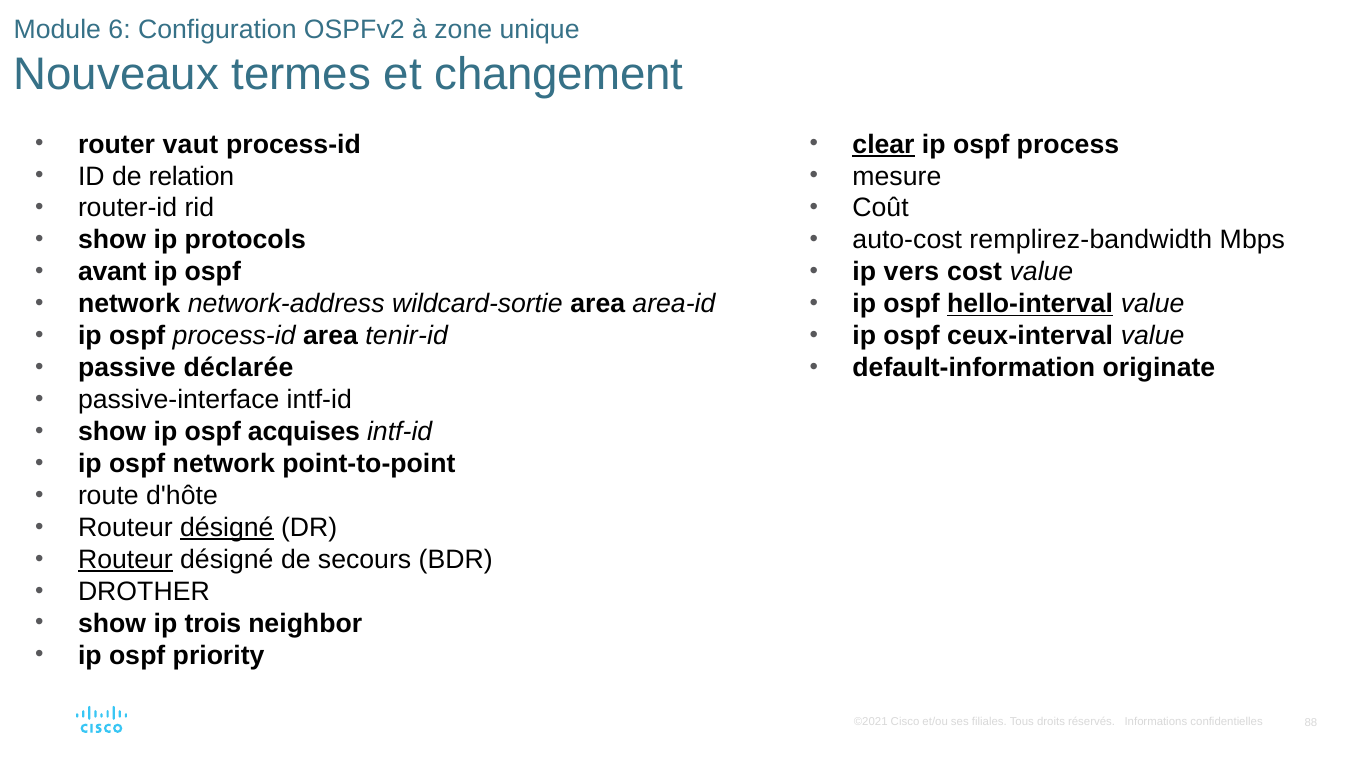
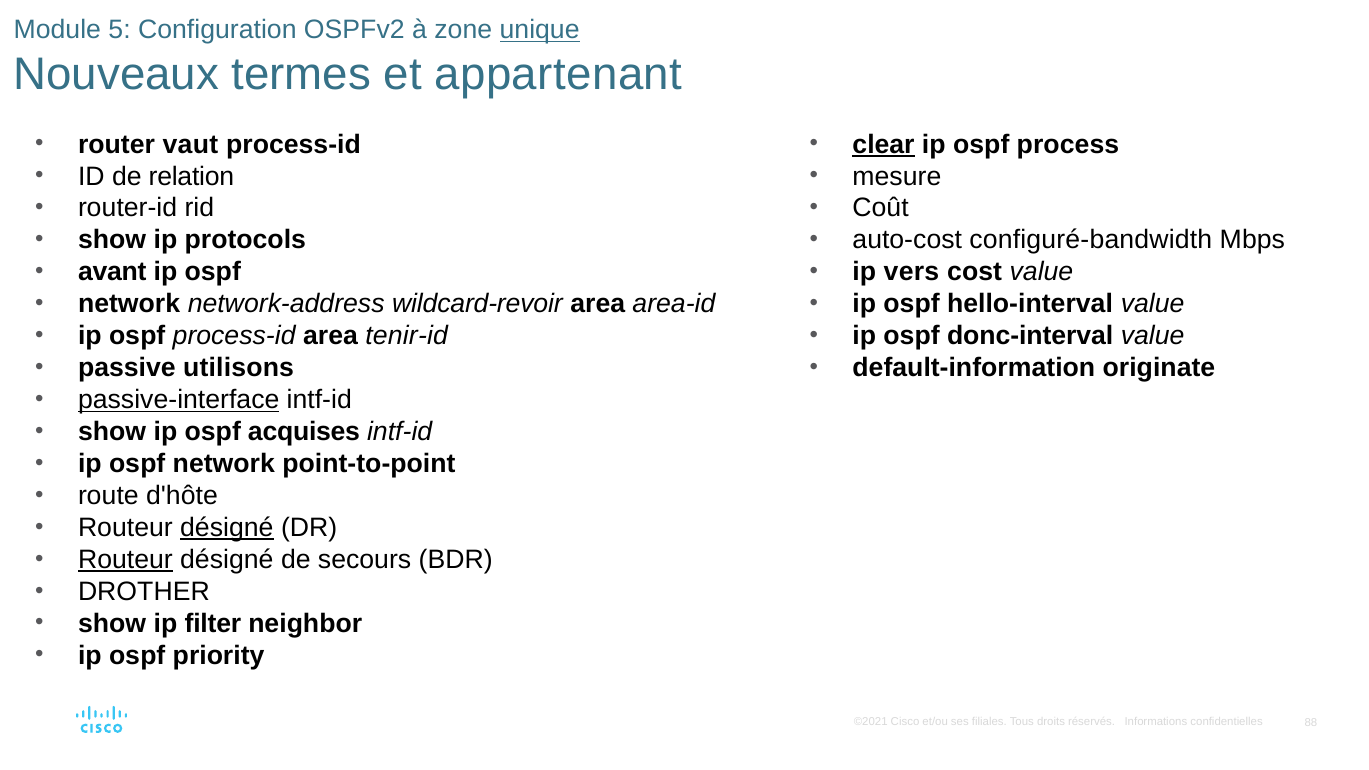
6: 6 -> 5 (120, 30)
unique underline: none -> present (540, 30)
changement: changement -> appartenant (558, 75)
remplirez-bandwidth: remplirez-bandwidth -> configuré-bandwidth (1091, 240)
wildcard-sortie: wildcard-sortie -> wildcard-revoir (477, 304)
hello-interval underline: present -> none (1030, 304)
ceux-interval: ceux-interval -> donc-interval (1030, 336)
déclarée: déclarée -> utilisons (239, 368)
passive-interface underline: none -> present (179, 400)
trois: trois -> filter (213, 624)
